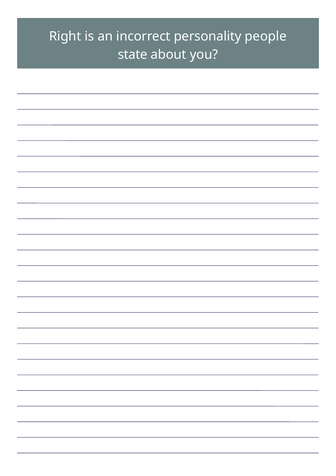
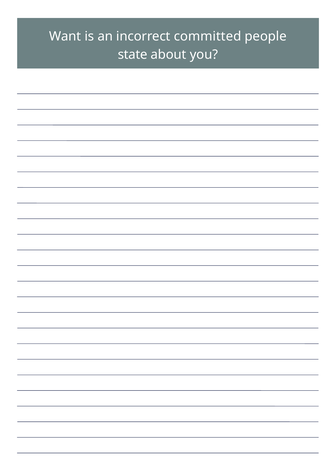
Right: Right -> Want (65, 36)
personality: personality -> committed (208, 36)
